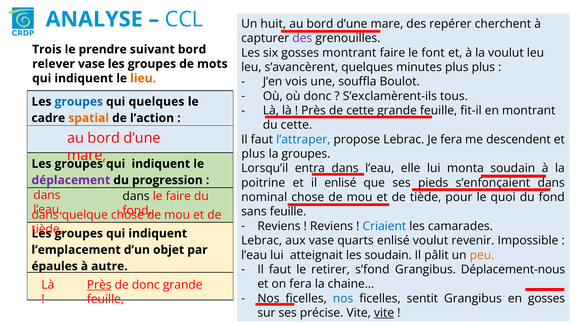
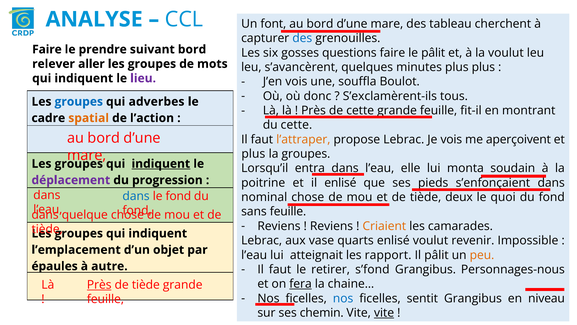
huit: huit -> font (273, 24)
repérer: repérer -> tableau (450, 24)
des colour: purple -> blue (302, 38)
Trois: Trois -> Faire (47, 49)
gosses montrant: montrant -> questions (349, 53)
le font: font -> pâlit (433, 53)
relever vase: vase -> aller (91, 64)
lieu colour: orange -> purple (143, 78)
qui quelques: quelques -> adverbes (157, 102)
l’attraper colour: blue -> orange (303, 139)
Je fera: fera -> vois (451, 139)
descendent: descendent -> aperçoivent (518, 139)
indiquent underline: none -> present (161, 164)
dans colour: black -> blue (136, 196)
le faire: faire -> fond (178, 196)
pour: pour -> deux (459, 197)
Criaient colour: blue -> orange (384, 226)
les soudain: soudain -> rapport (388, 255)
Déplacement-nous: Déplacement-nous -> Personnages-nous (513, 269)
fera underline: none -> present (301, 284)
donc: donc -> tiède (146, 284)
en gosses: gosses -> niveau (547, 298)
précise: précise -> chemin (322, 312)
